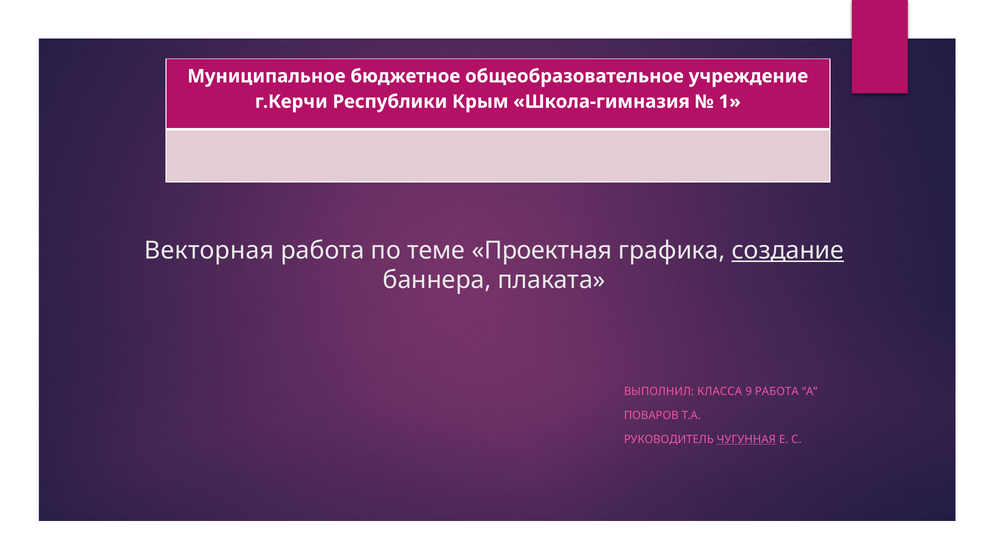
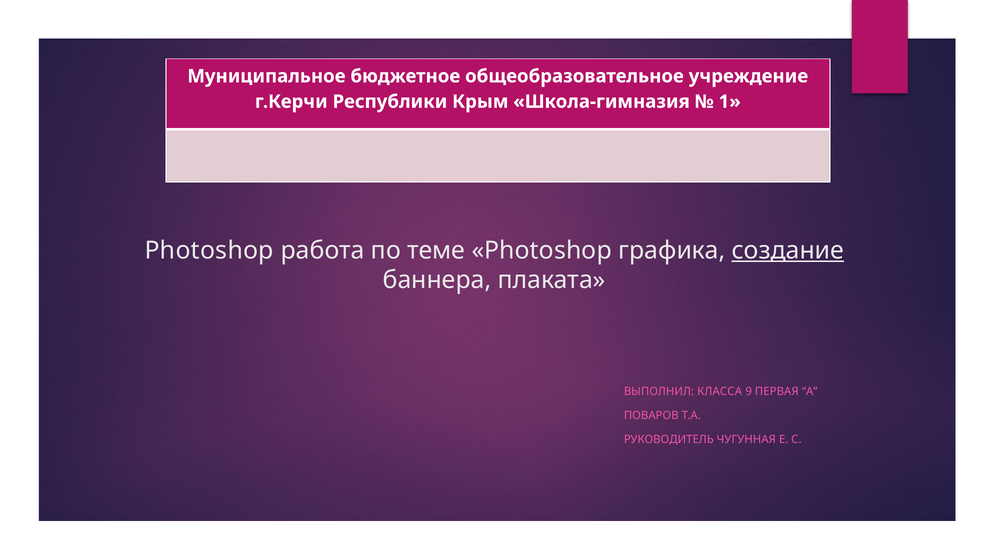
Векторная: Векторная -> Photoshop (209, 250)
теме Проектная: Проектная -> Photoshop (542, 250)
9 РАБОТА: РАБОТА -> ПЕРВАЯ (777, 391)
ЧУГУННАЯ underline: present -> none (746, 439)
